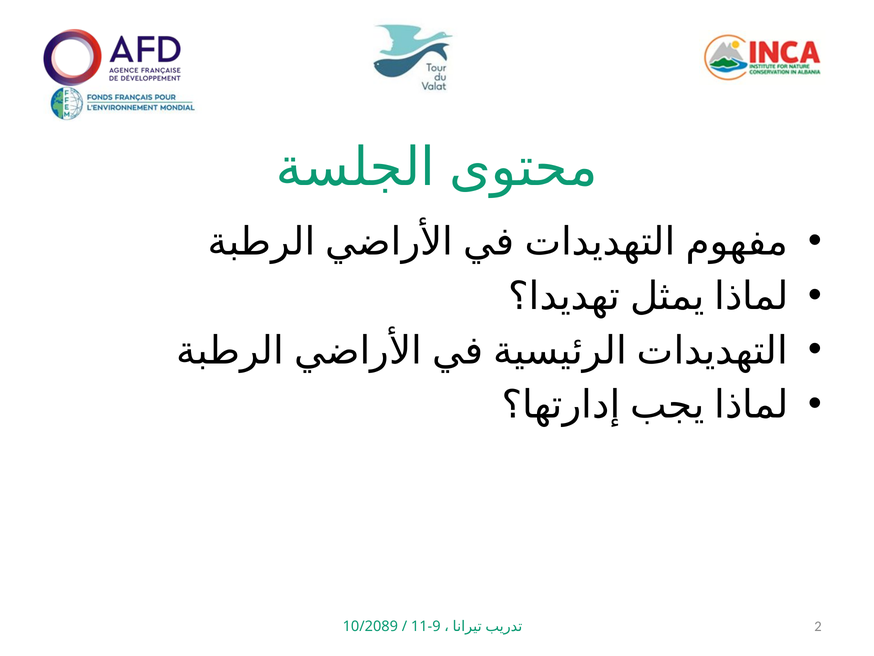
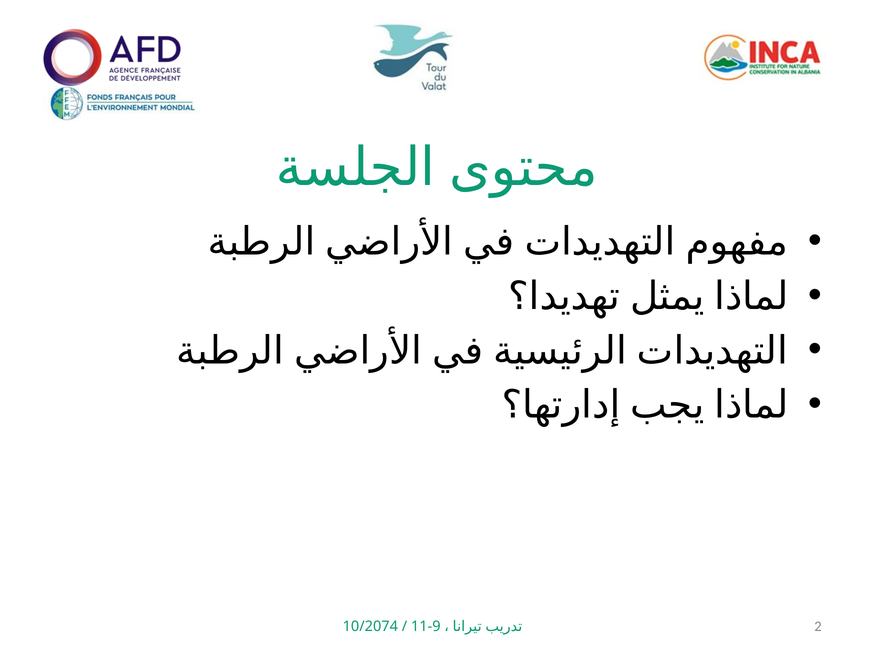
10/2089: 10/2089 -> 10/2074 (370, 626)
